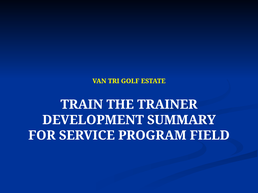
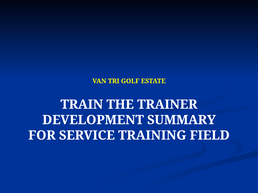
PROGRAM: PROGRAM -> TRAINING (152, 136)
